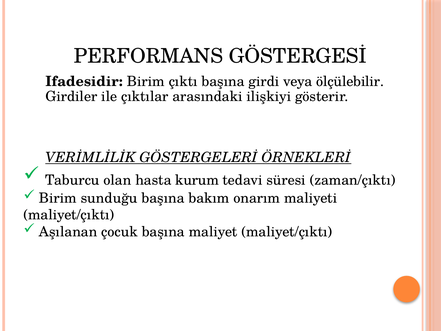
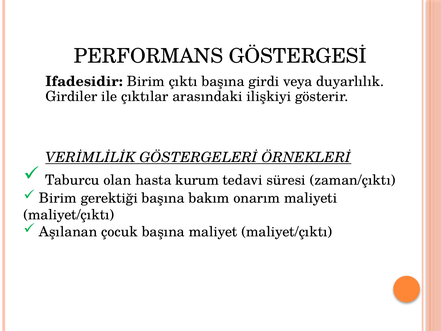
ölçülebilir: ölçülebilir -> duyarlılık (350, 81)
sunduğu: sunduğu -> gerektiği (109, 198)
